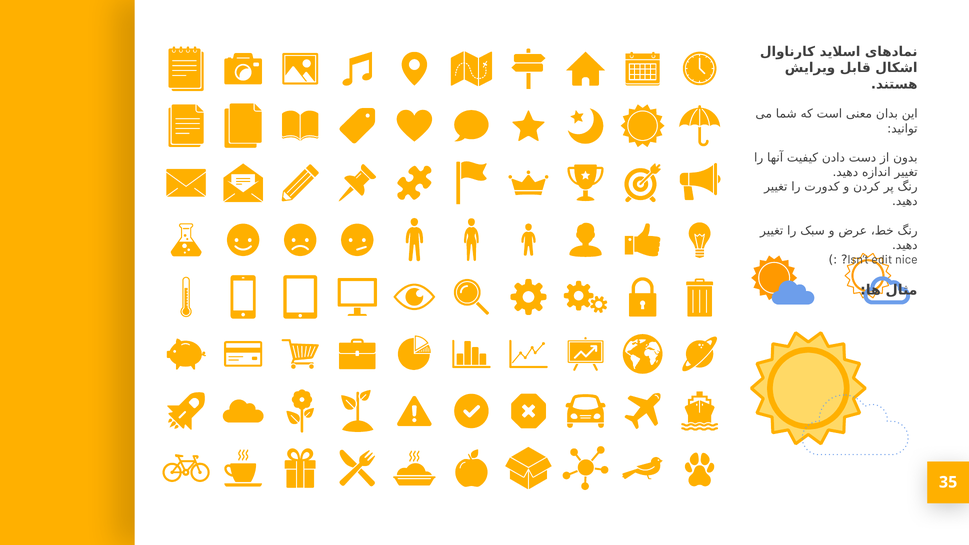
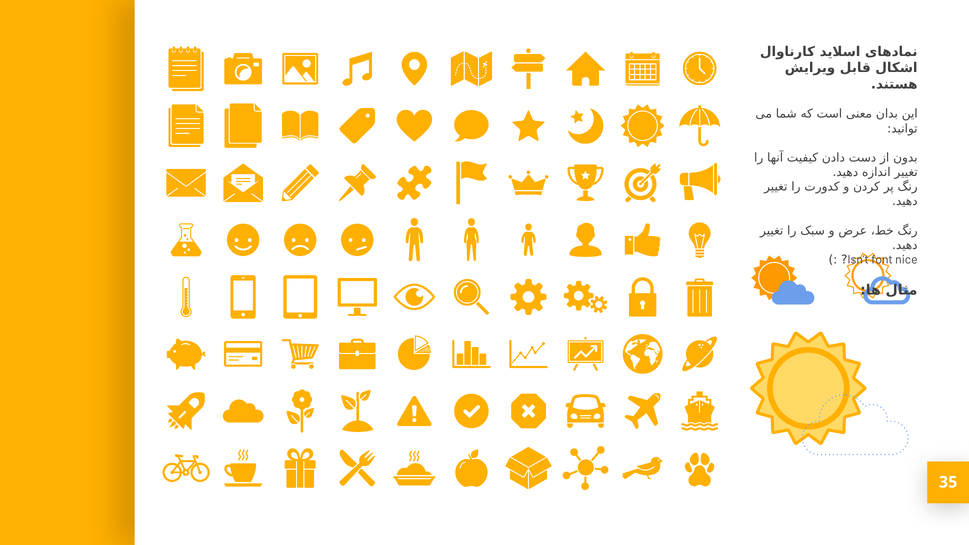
edit: edit -> font (882, 260)
